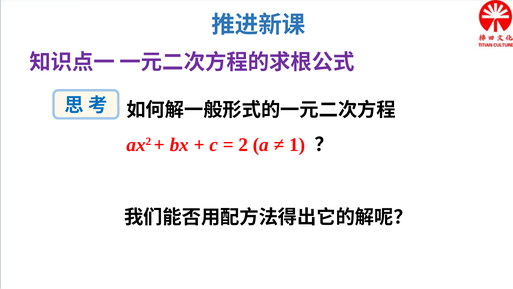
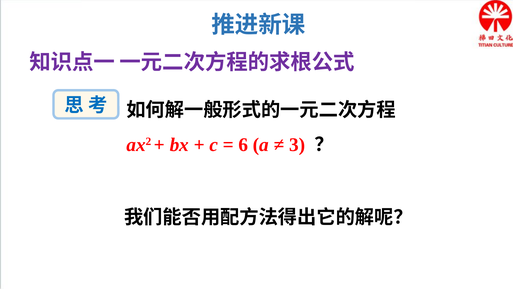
2: 2 -> 6 (243, 144)
1: 1 -> 3 (297, 144)
